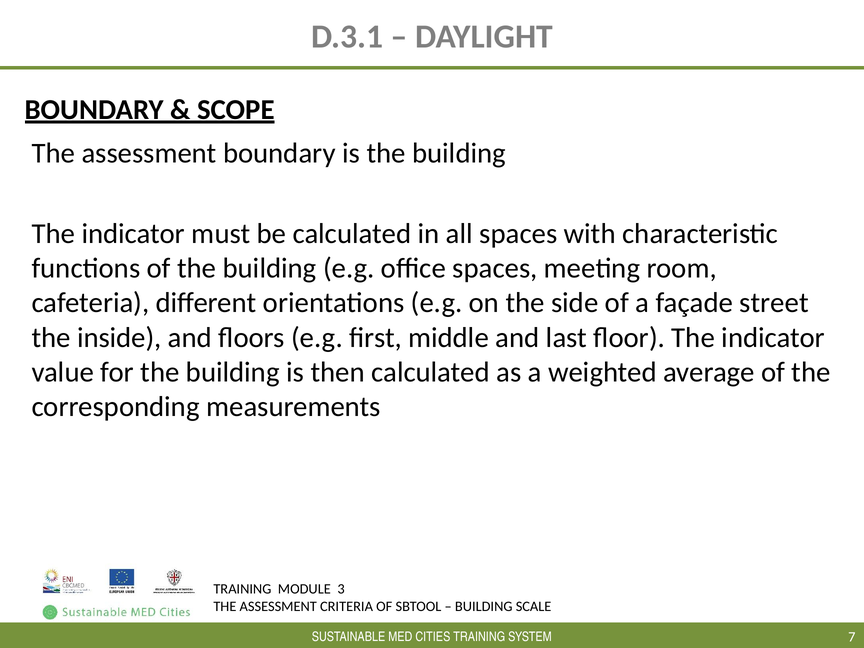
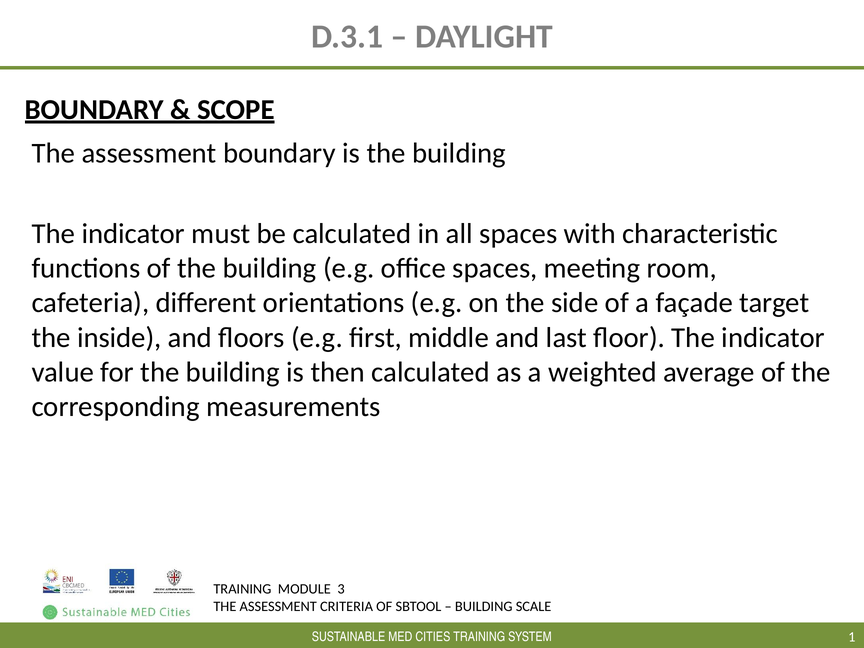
street: street -> target (774, 303)
7: 7 -> 1 (852, 637)
